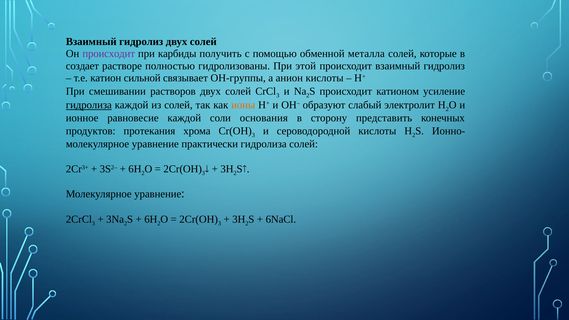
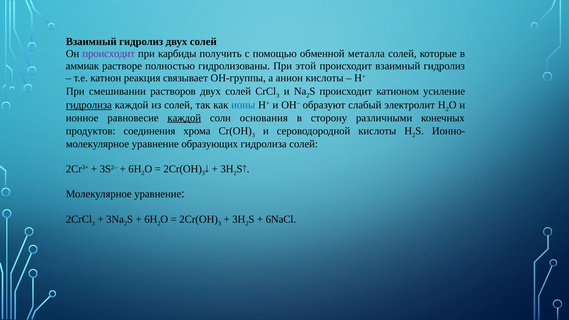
создает: создает -> аммиак (82, 66)
сильной: сильной -> реакция (142, 78)
ионы colour: orange -> blue (243, 105)
каждой underline: none -> present (184, 118)
представить: представить -> различными (384, 118)
протекания: протекания -> соединения (149, 131)
практически: практически -> образующих (210, 144)
